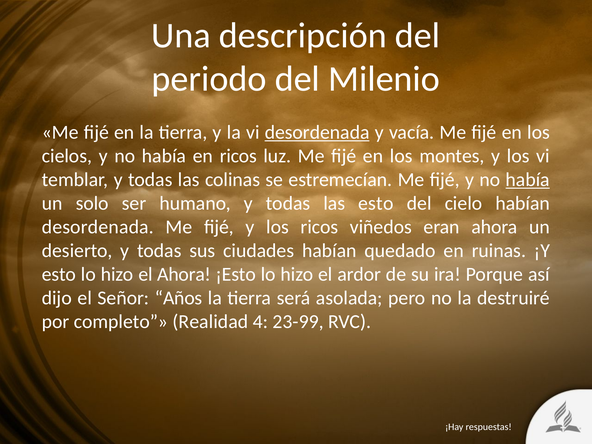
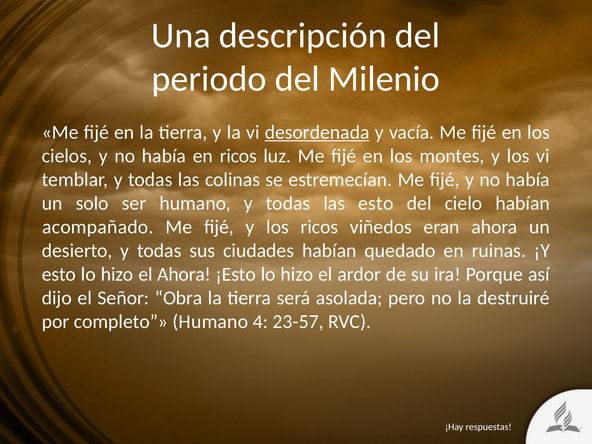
había underline: present -> none (528, 180)
desordenada: desordenada -> acompañado (98, 227)
Años: Años -> Obra (179, 298)
completo Realidad: Realidad -> Humano (210, 322)
23-99: 23-99 -> 23-57 (298, 322)
